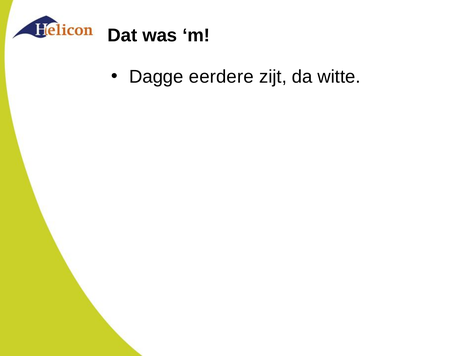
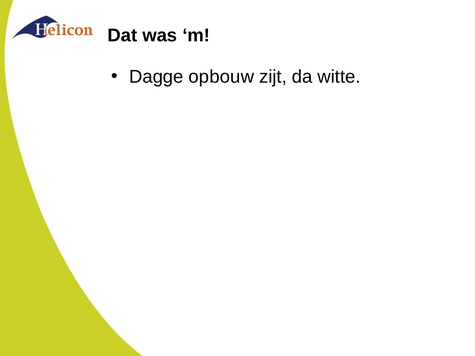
eerdere: eerdere -> opbouw (221, 77)
